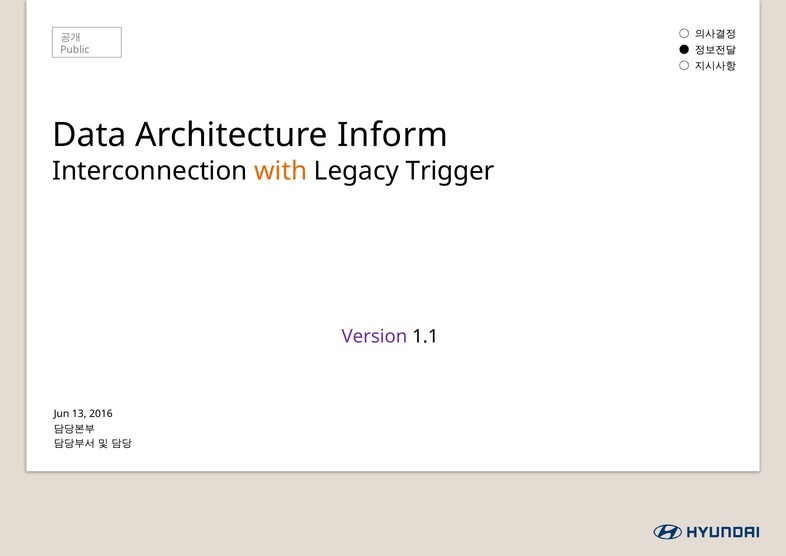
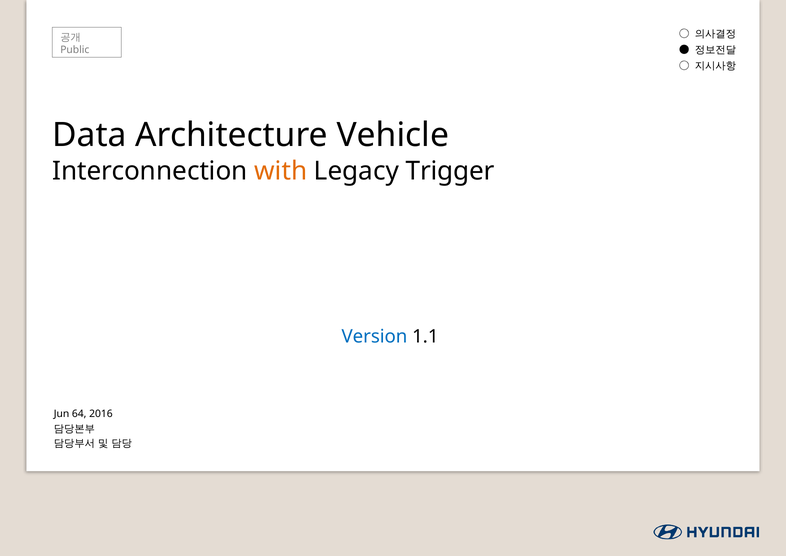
Inform: Inform -> Vehicle (393, 135)
Version colour: purple -> blue (374, 337)
13: 13 -> 64 (79, 414)
